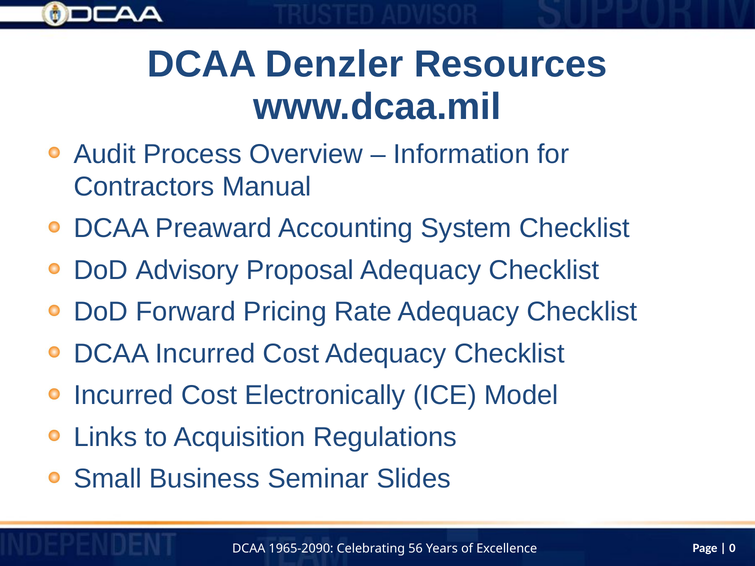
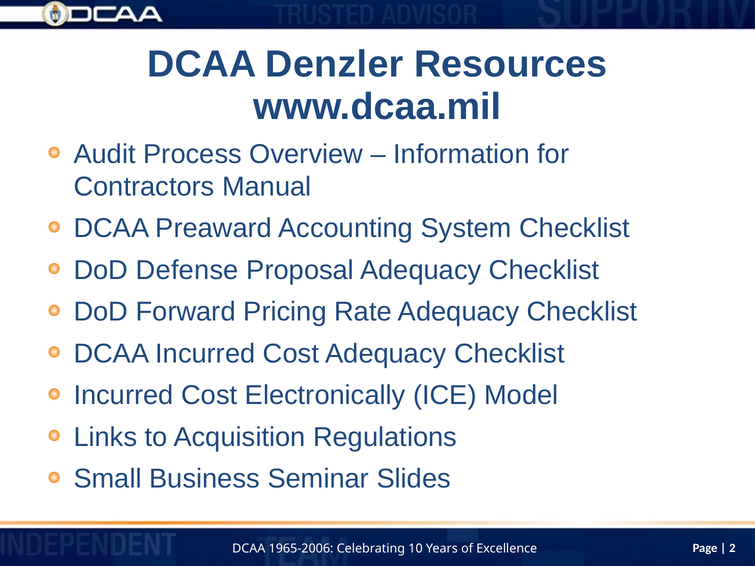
Advisory: Advisory -> Defense (187, 270)
0: 0 -> 2 (732, 548)
1965-2090: 1965-2090 -> 1965-2006 (301, 549)
56: 56 -> 10 (416, 549)
